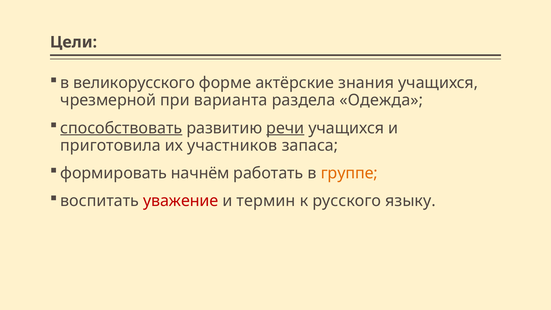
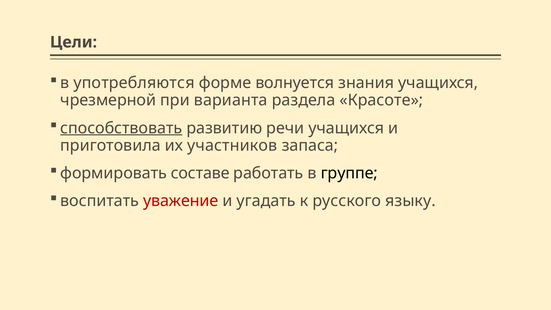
великорусского: великорусского -> употребляются (134, 83)
актёрские: актёрские -> волнуется (295, 83)
Одежда: Одежда -> Красоте (381, 100)
речи underline: present -> none (285, 128)
начнём: начнём -> составе (200, 173)
группе colour: orange -> black (349, 173)
термин: термин -> угадать (266, 201)
